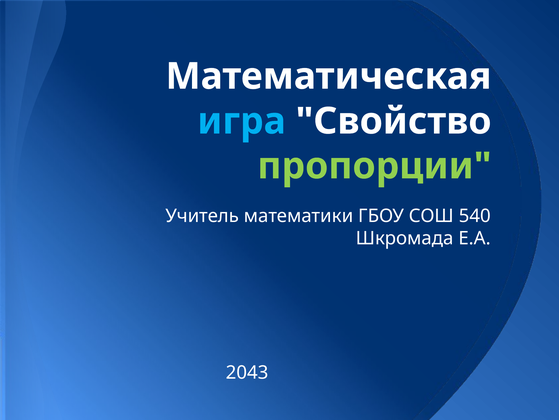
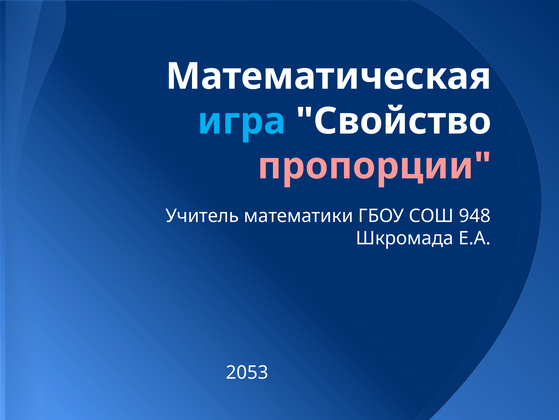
пропорции colour: light green -> pink (374, 166)
540: 540 -> 948 (475, 216)
2043: 2043 -> 2053 (247, 372)
